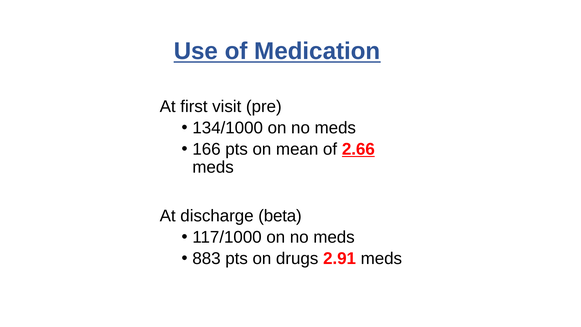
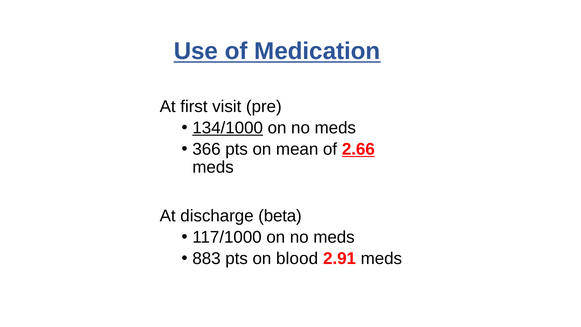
134/1000 underline: none -> present (228, 128)
166: 166 -> 366 (207, 149)
drugs: drugs -> blood (297, 259)
